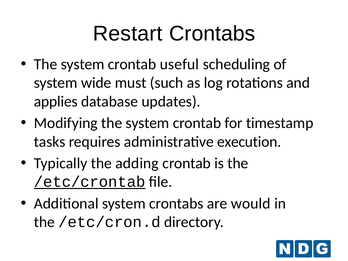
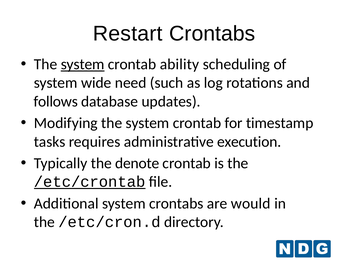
system underline: none -> present (83, 64)
useful: useful -> ability (179, 64)
must: must -> need (131, 83)
applies: applies -> follows (56, 101)
adding: adding -> denote (137, 163)
